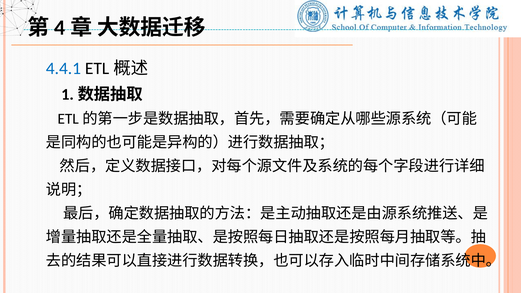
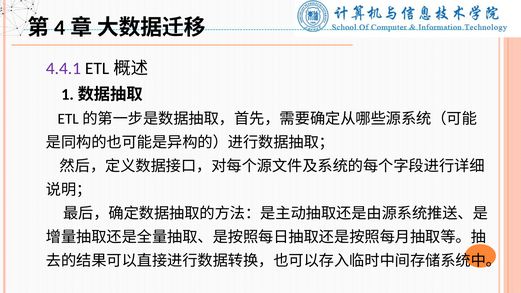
4.4.1 colour: blue -> purple (63, 68)
